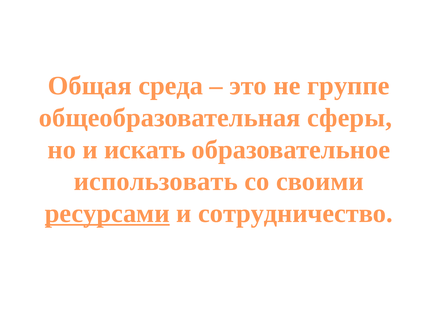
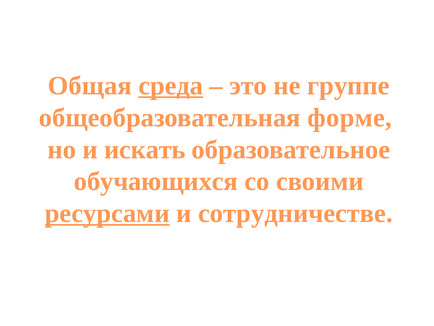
среда underline: none -> present (171, 86)
сферы: сферы -> форме (350, 117)
использовать: использовать -> обучающихся (156, 181)
сотрудничество: сотрудничество -> сотрудничестве (295, 213)
